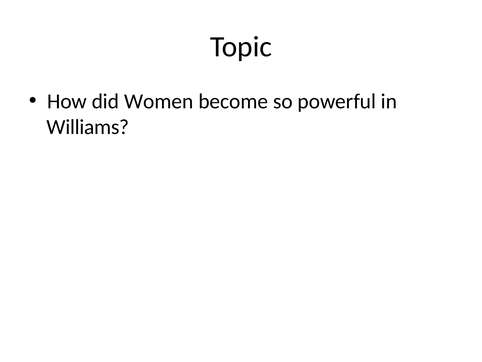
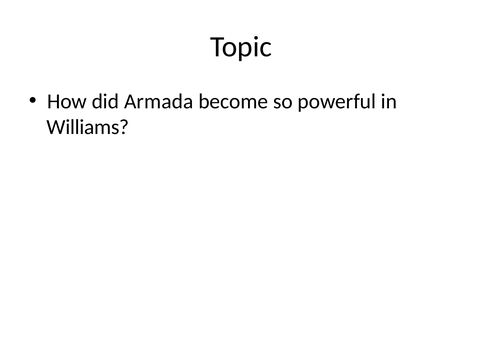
Women: Women -> Armada (159, 101)
